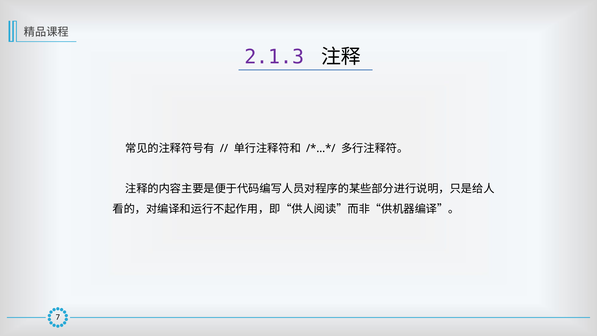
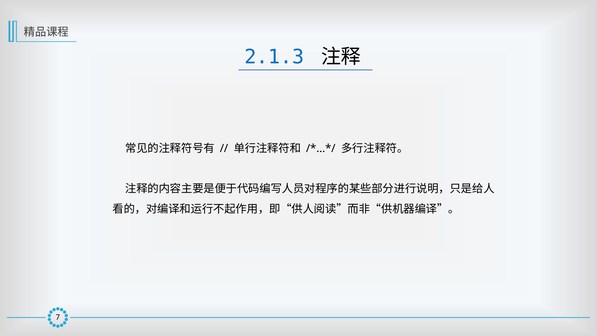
2.1.3 colour: purple -> blue (274, 57)
